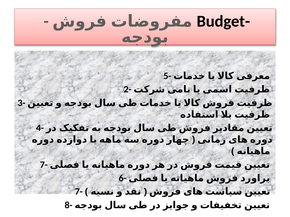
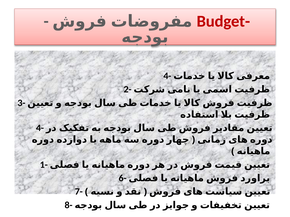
Budget- colour: black -> red (223, 21)
5-: 5- -> 4- (167, 76)
7-: 7- -> 1- (44, 165)
